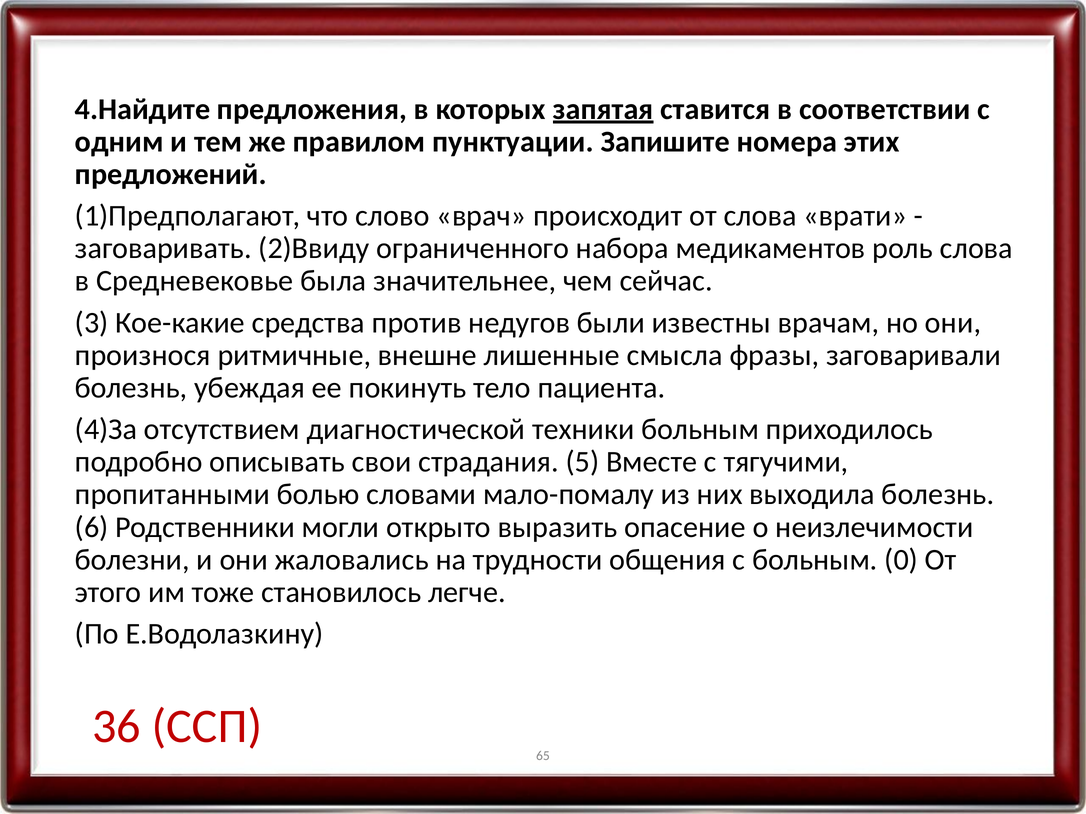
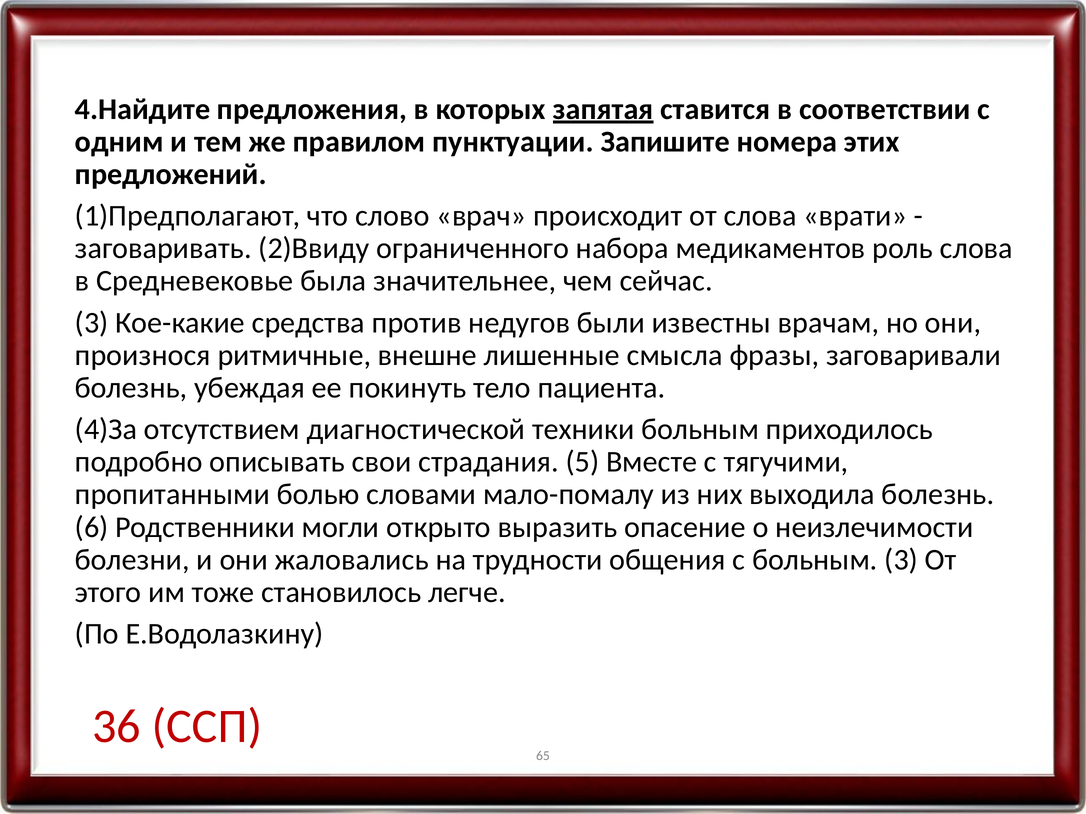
больным 0: 0 -> 3 (901, 560)
